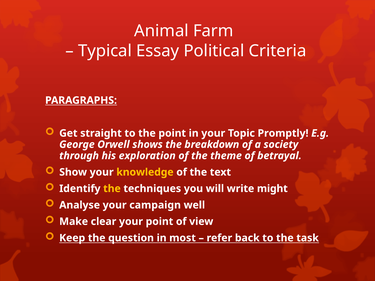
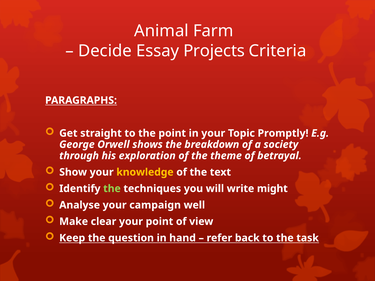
Typical: Typical -> Decide (105, 51)
Political: Political -> Projects (214, 51)
the colour: yellow -> light green (112, 189)
most: most -> hand (183, 238)
